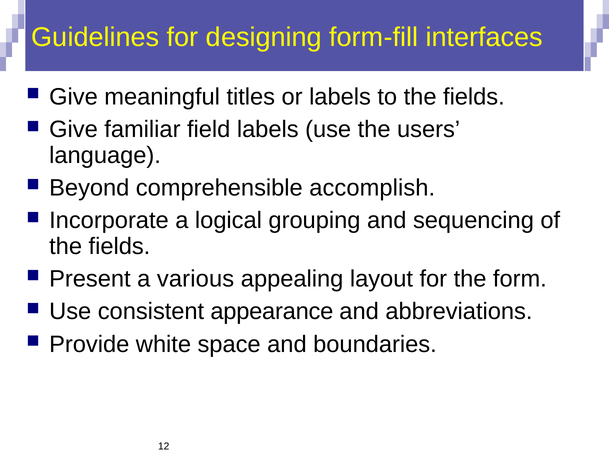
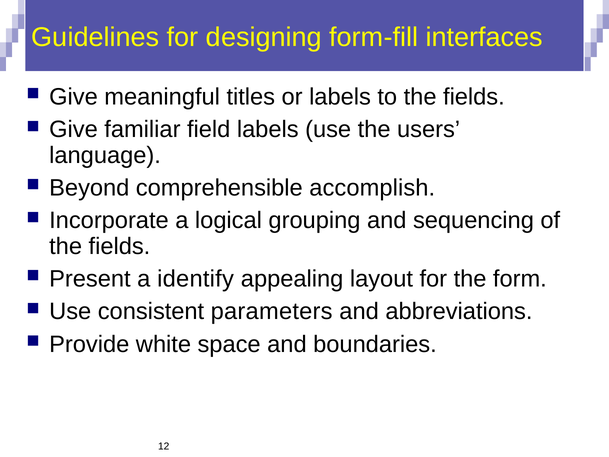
various: various -> identify (196, 279)
appearance: appearance -> parameters (272, 311)
